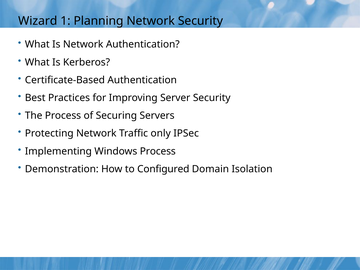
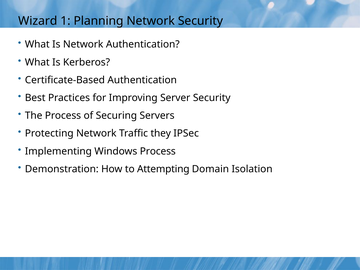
only: only -> they (161, 133)
Configured: Configured -> Attempting (163, 169)
